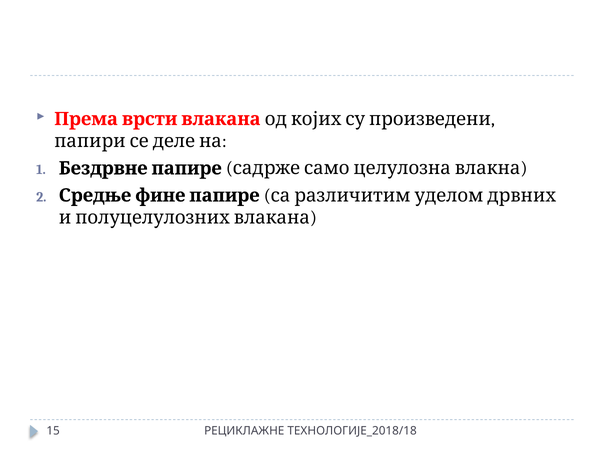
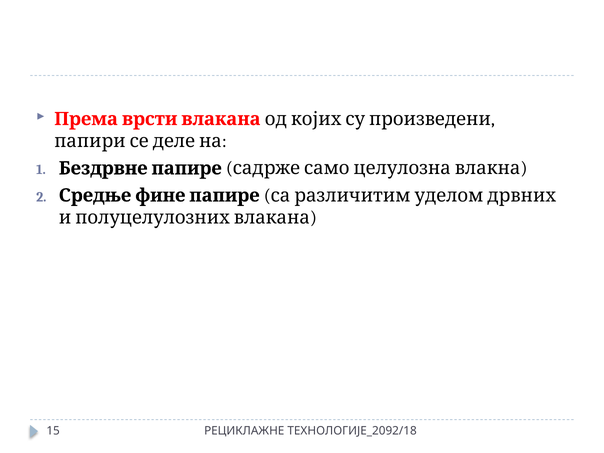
ТЕХНОЛОГИЈЕ_2018/18: ТЕХНОЛОГИЈЕ_2018/18 -> ТЕХНОЛОГИЈЕ_2092/18 (352, 431)
